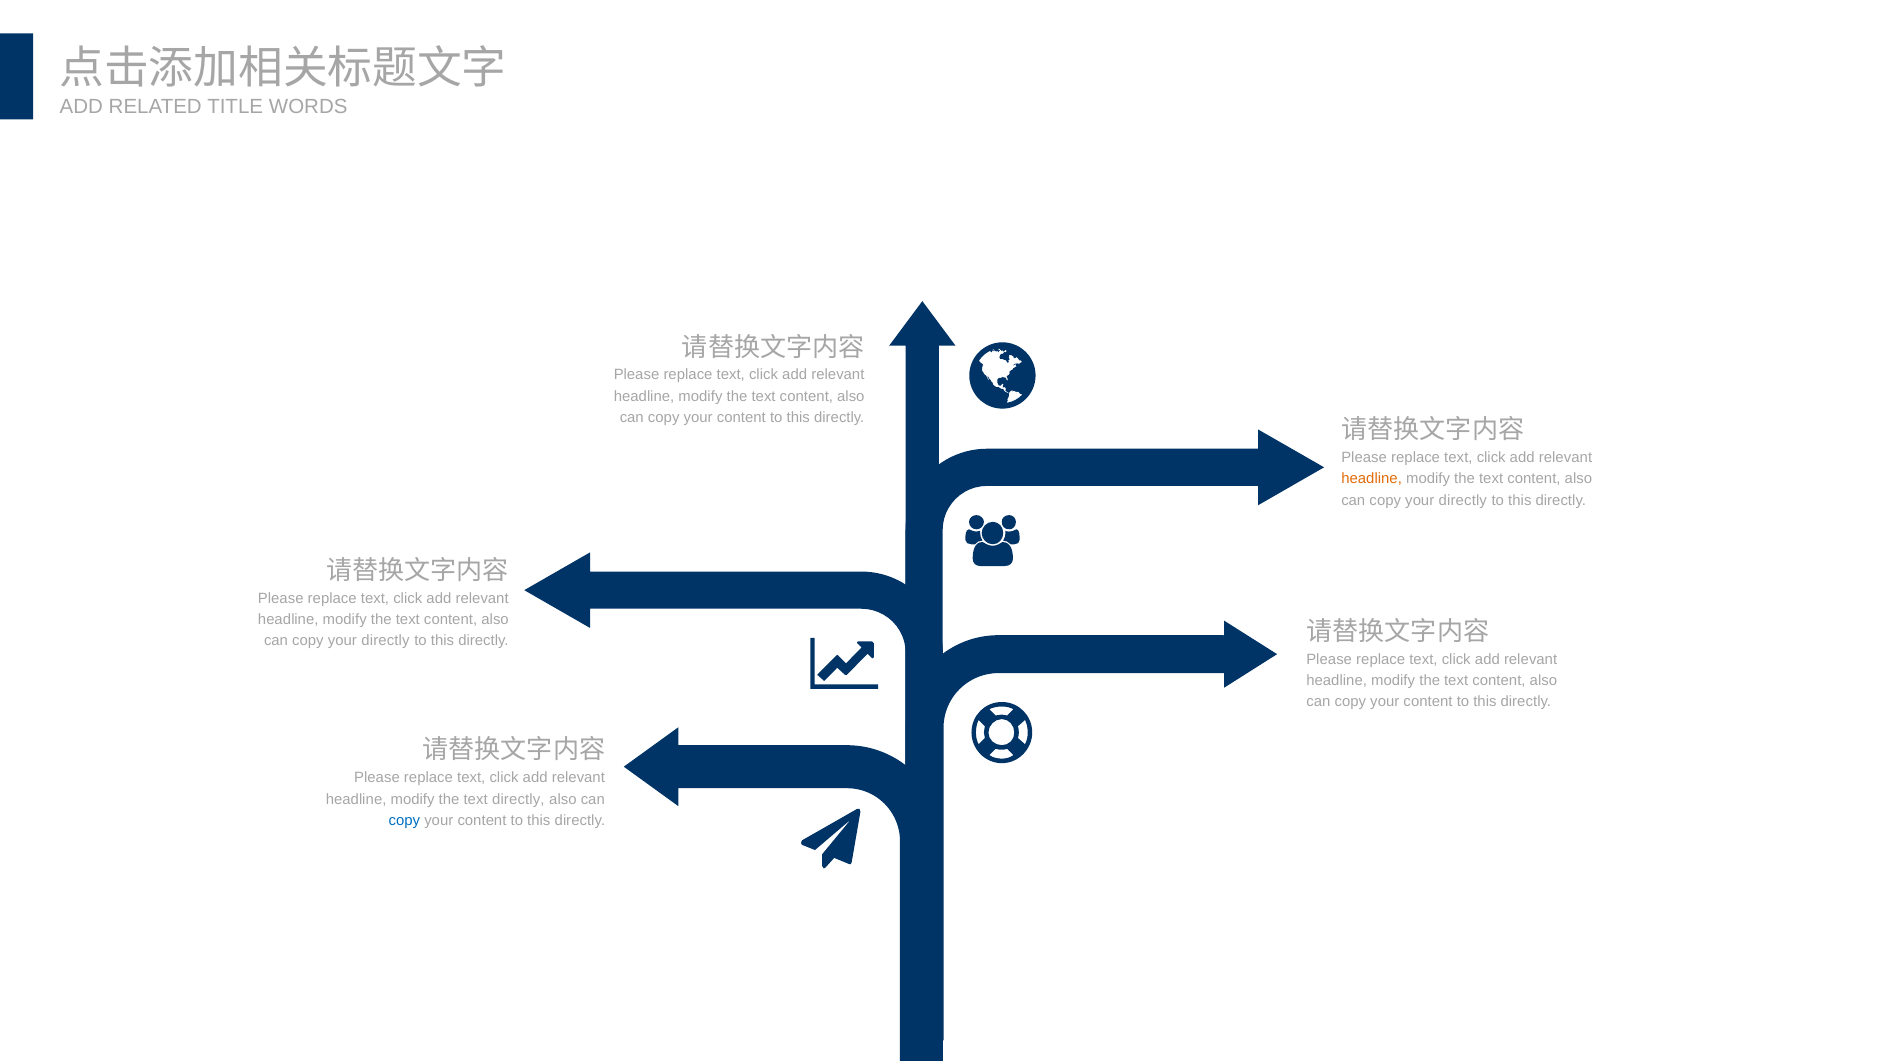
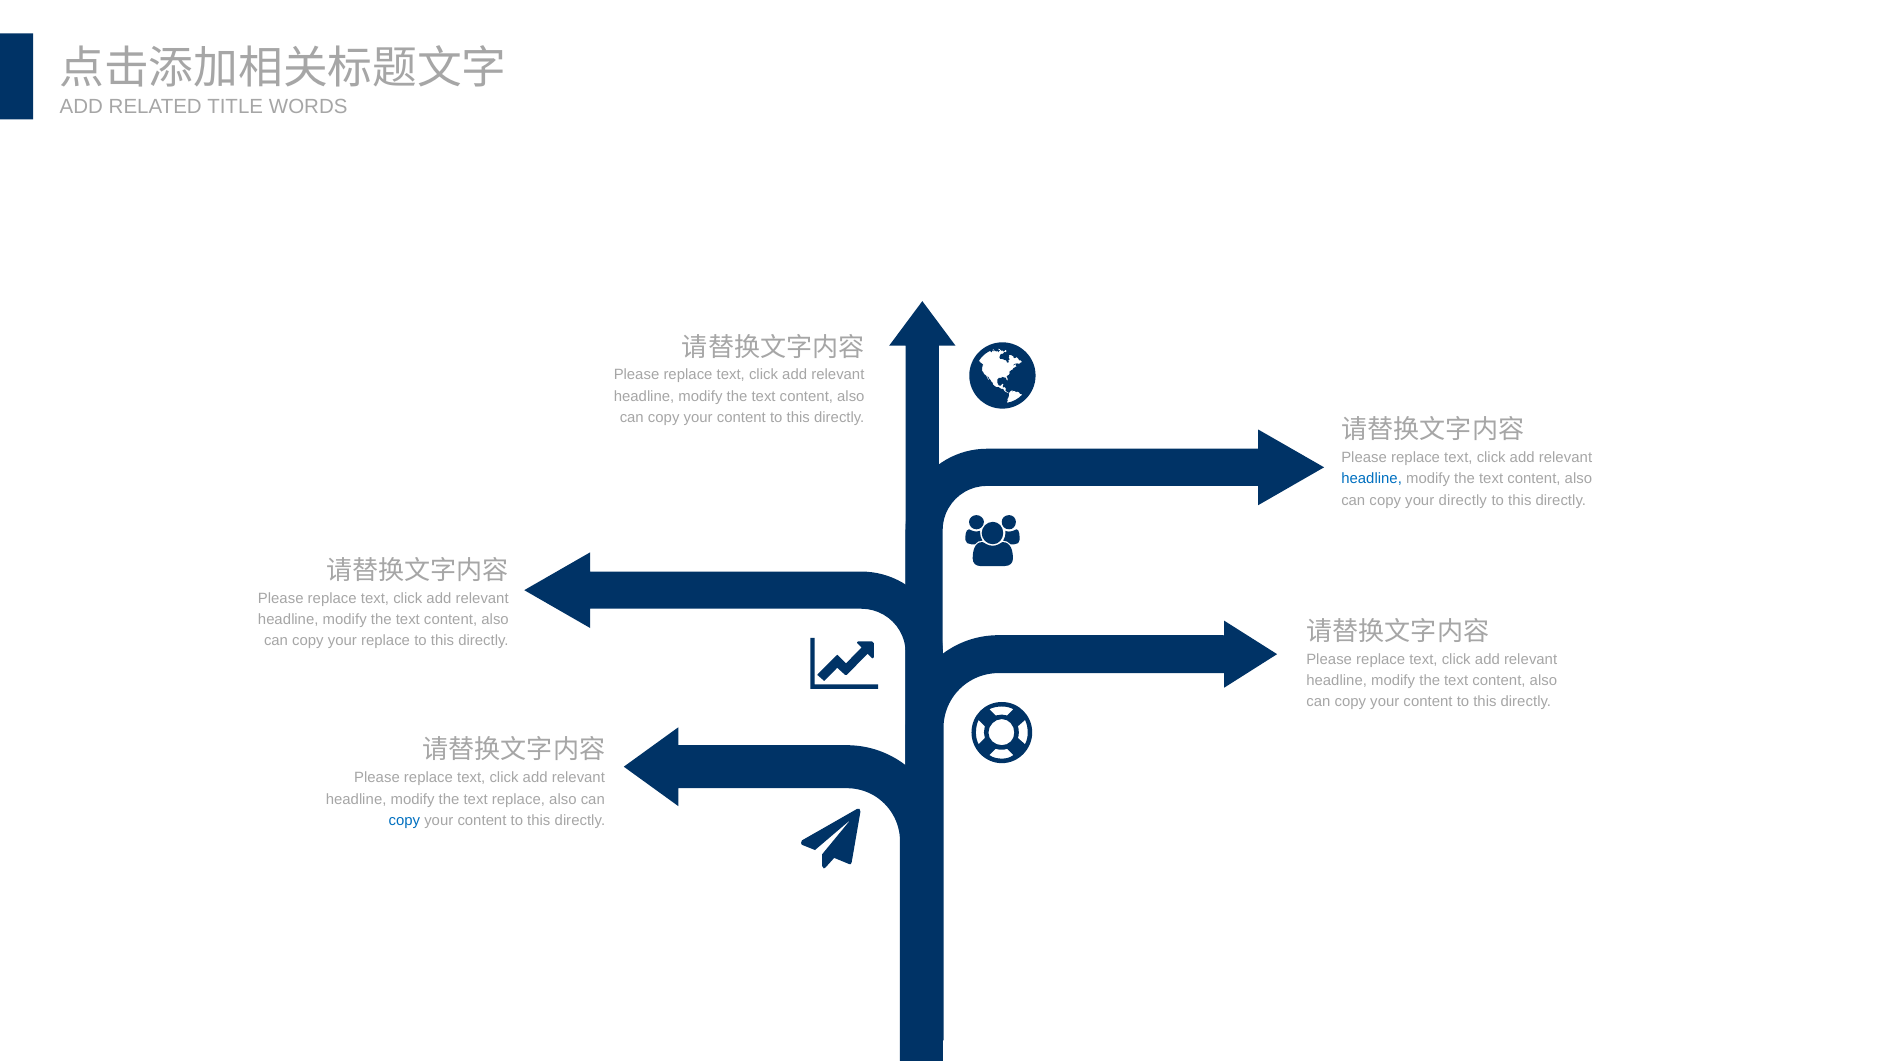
headline colour: orange -> blue (1372, 479)
directly: directly -> replace (386, 641)
text directly: directly -> replace (518, 799)
